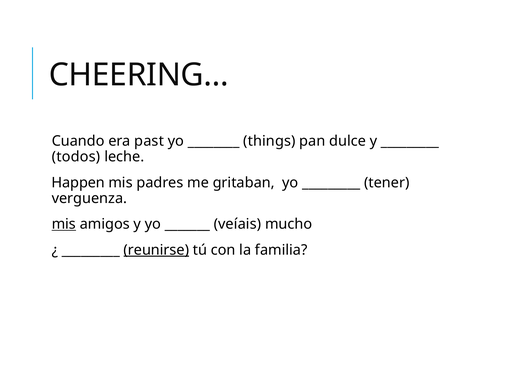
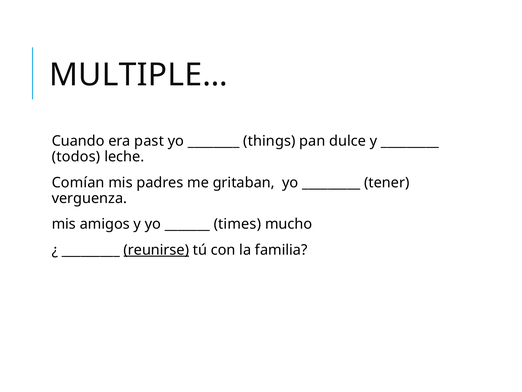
CHEERING…: CHEERING… -> MULTIPLE… (138, 75)
Happen: Happen -> Comían (78, 182)
mis underline: present -> none (64, 224)
veíais: veíais -> times (237, 224)
